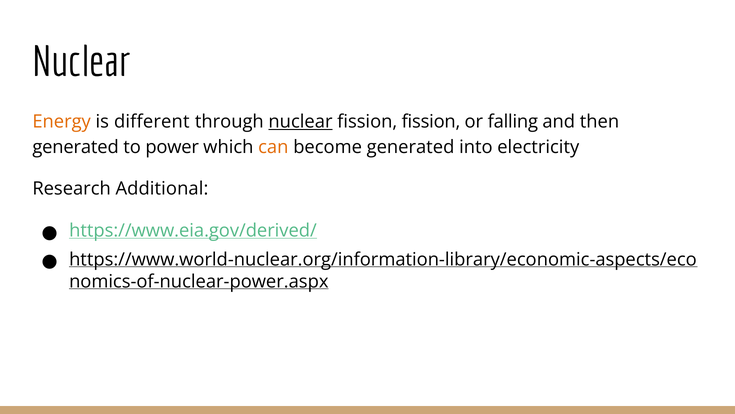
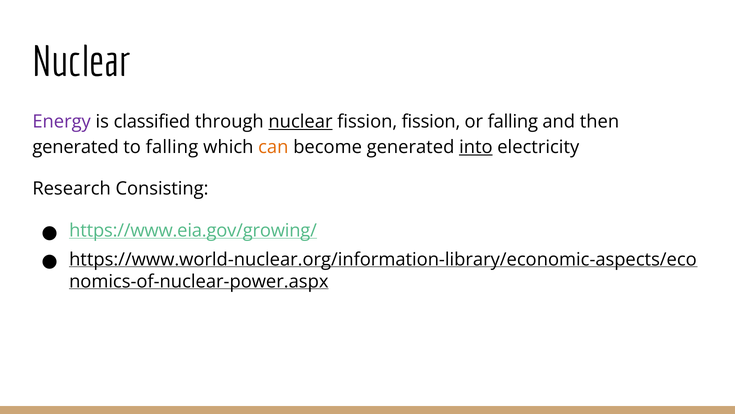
Energy colour: orange -> purple (62, 121)
different: different -> classified (152, 121)
to power: power -> falling (172, 147)
into underline: none -> present (476, 147)
Additional: Additional -> Consisting (162, 188)
https://www.eia.gov/derived/: https://www.eia.gov/derived/ -> https://www.eia.gov/growing/ (193, 231)
